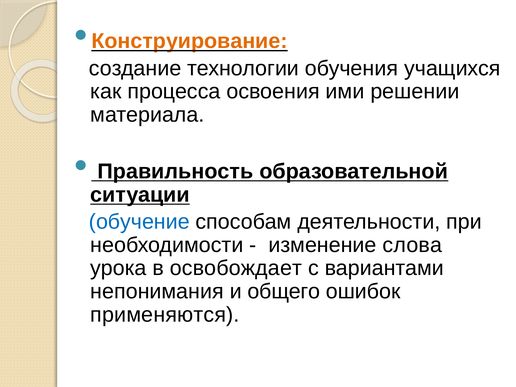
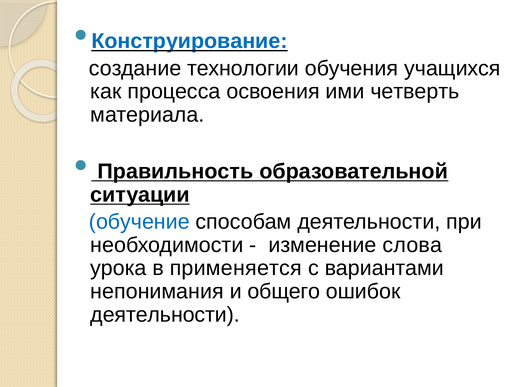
Конструирование colour: orange -> blue (190, 41)
решении: решении -> четверть (415, 91)
освобождает: освобождает -> применяется (236, 268)
применяются: применяются -> деятельности (165, 315)
